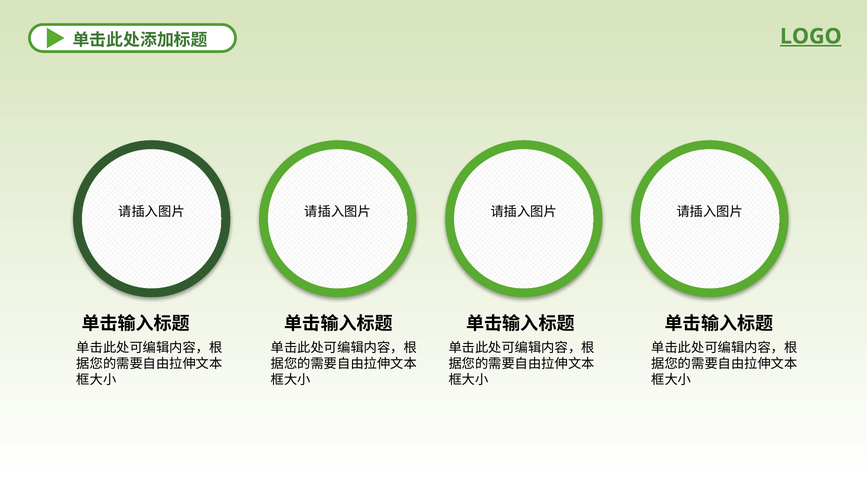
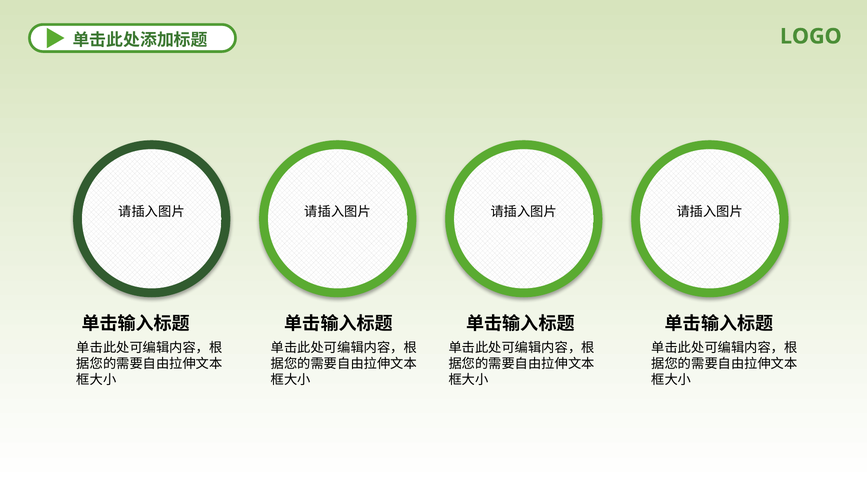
LOGO underline: present -> none (811, 36)
